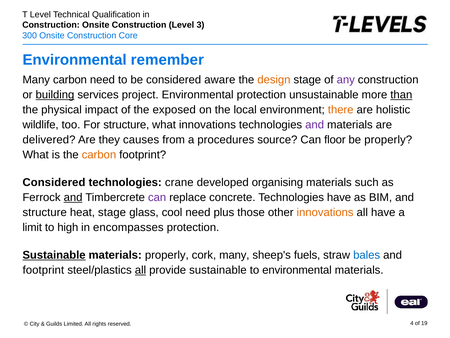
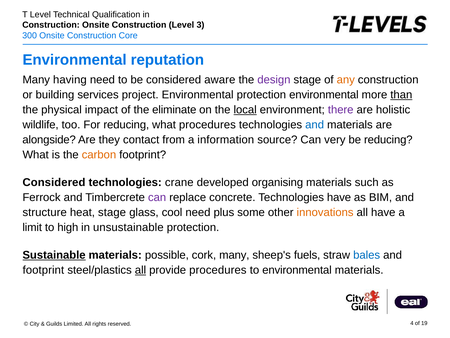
remember: remember -> reputation (167, 60)
Many carbon: carbon -> having (70, 80)
design colour: orange -> purple (274, 80)
any colour: purple -> orange (346, 80)
building underline: present -> none (55, 95)
protection unsustainable: unsustainable -> environmental (324, 95)
exposed: exposed -> eliminate (174, 110)
local underline: none -> present (245, 110)
there colour: orange -> purple (341, 110)
For structure: structure -> reducing (126, 125)
what innovations: innovations -> procedures (207, 125)
and colour: purple -> blue (315, 125)
delivered: delivered -> alongside (49, 140)
causes: causes -> contact (141, 140)
procedures: procedures -> information (226, 140)
floor: floor -> very (335, 140)
be properly: properly -> reducing (388, 140)
and underline: present -> none (73, 197)
those: those -> some (251, 212)
encompasses: encompasses -> unsustainable (128, 227)
materials properly: properly -> possible (167, 255)
provide sustainable: sustainable -> procedures (218, 270)
